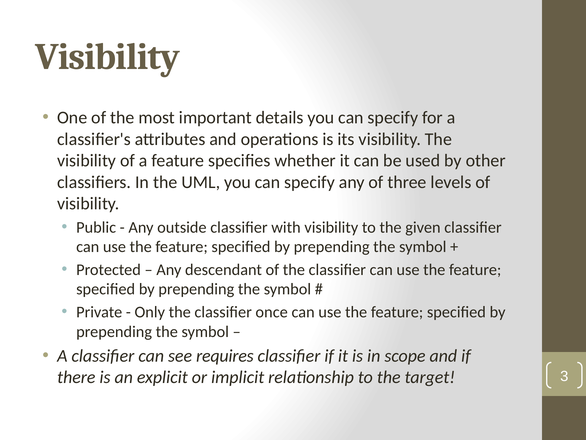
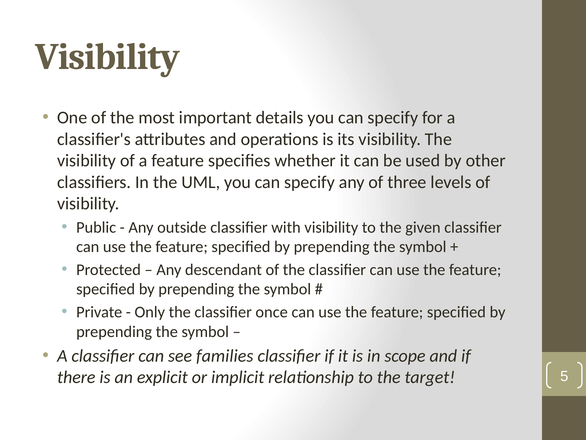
requires: requires -> families (225, 355)
3: 3 -> 5 (564, 376)
